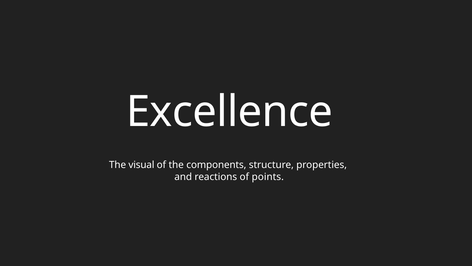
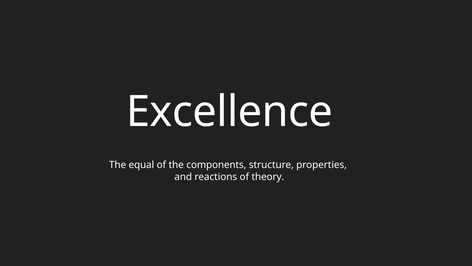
visual: visual -> equal (141, 165)
points: points -> theory (268, 176)
